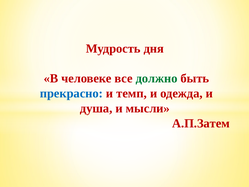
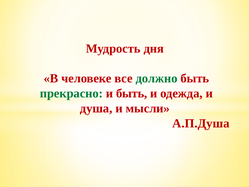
прекрасно colour: blue -> green (71, 93)
и темп: темп -> быть (132, 93)
А.П.Затем: А.П.Затем -> А.П.Душа (201, 123)
